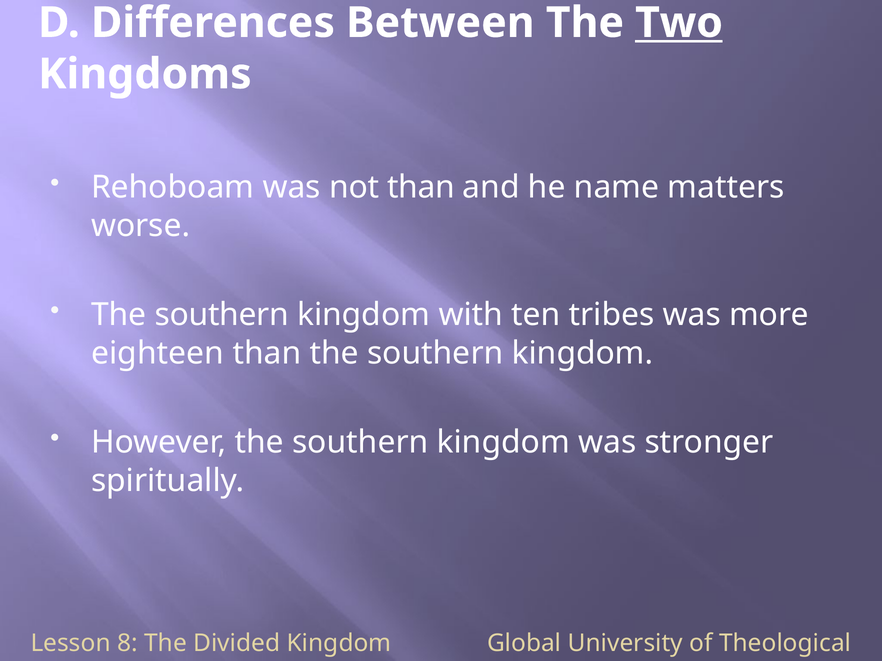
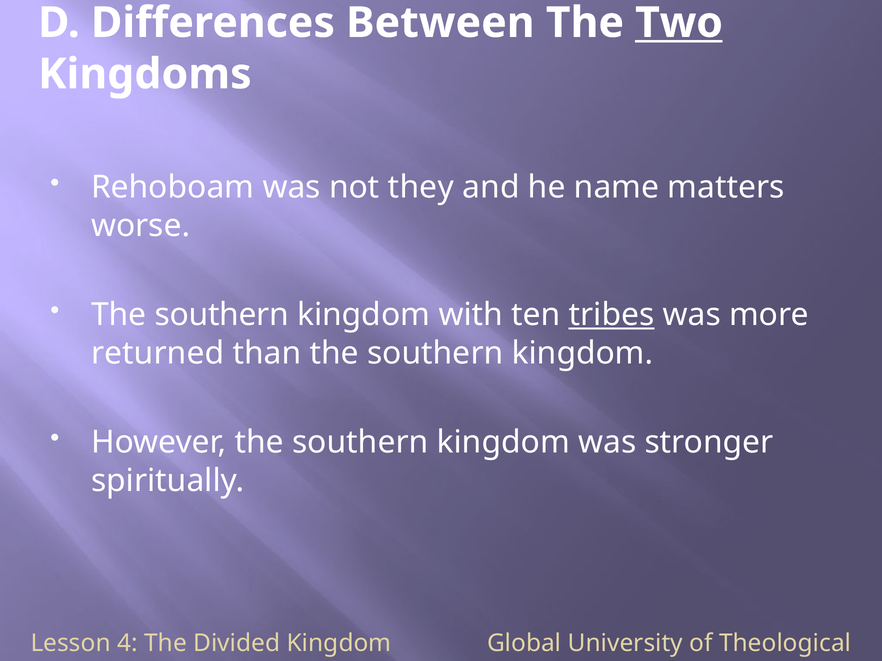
not than: than -> they (421, 187)
tribes underline: none -> present (612, 315)
eighteen: eighteen -> returned (158, 353)
8: 8 -> 4 (127, 644)
